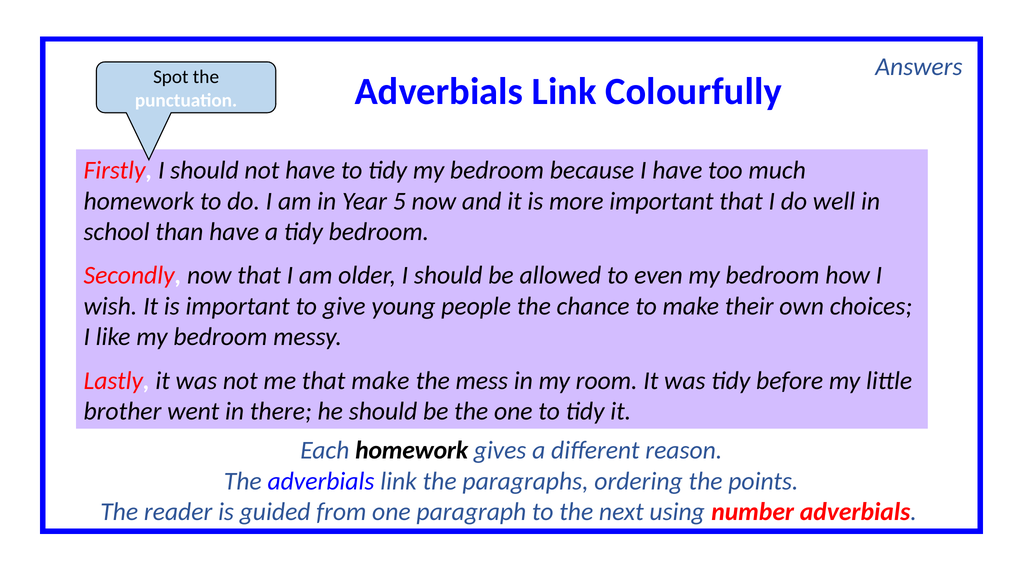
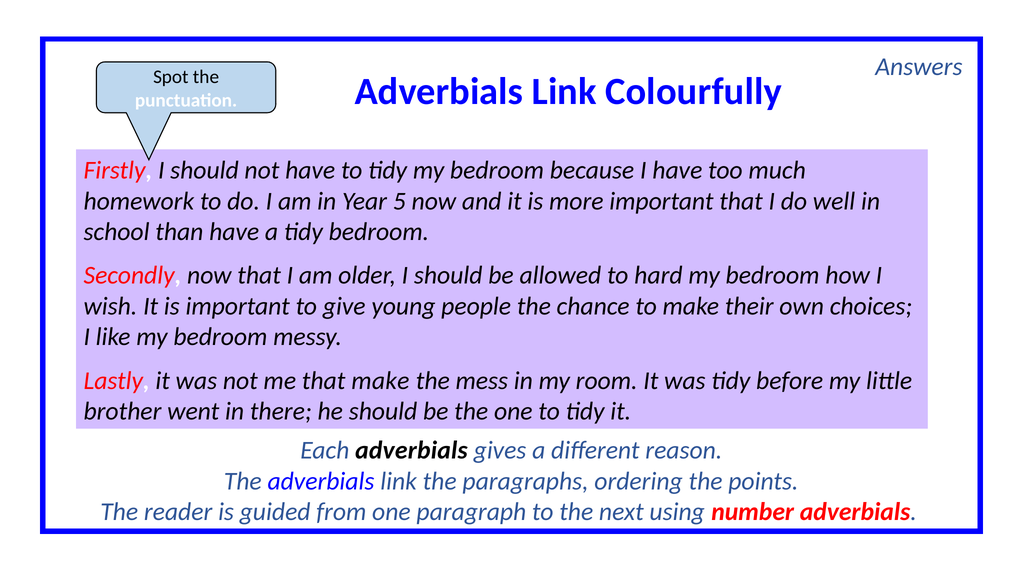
even: even -> hard (658, 275)
Each homework: homework -> adverbials (411, 451)
